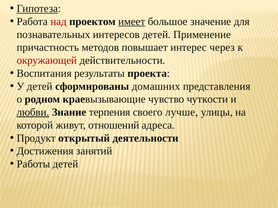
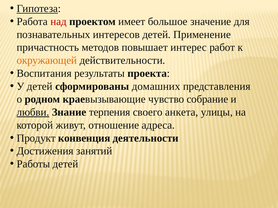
имеет underline: present -> none (132, 22)
через: через -> работ (222, 48)
окружающей colour: red -> orange (47, 61)
чуткости: чуткости -> собрание (207, 99)
лучше: лучше -> анкета (182, 112)
отношений: отношений -> отношение (114, 125)
открытый: открытый -> конвенция (84, 138)
